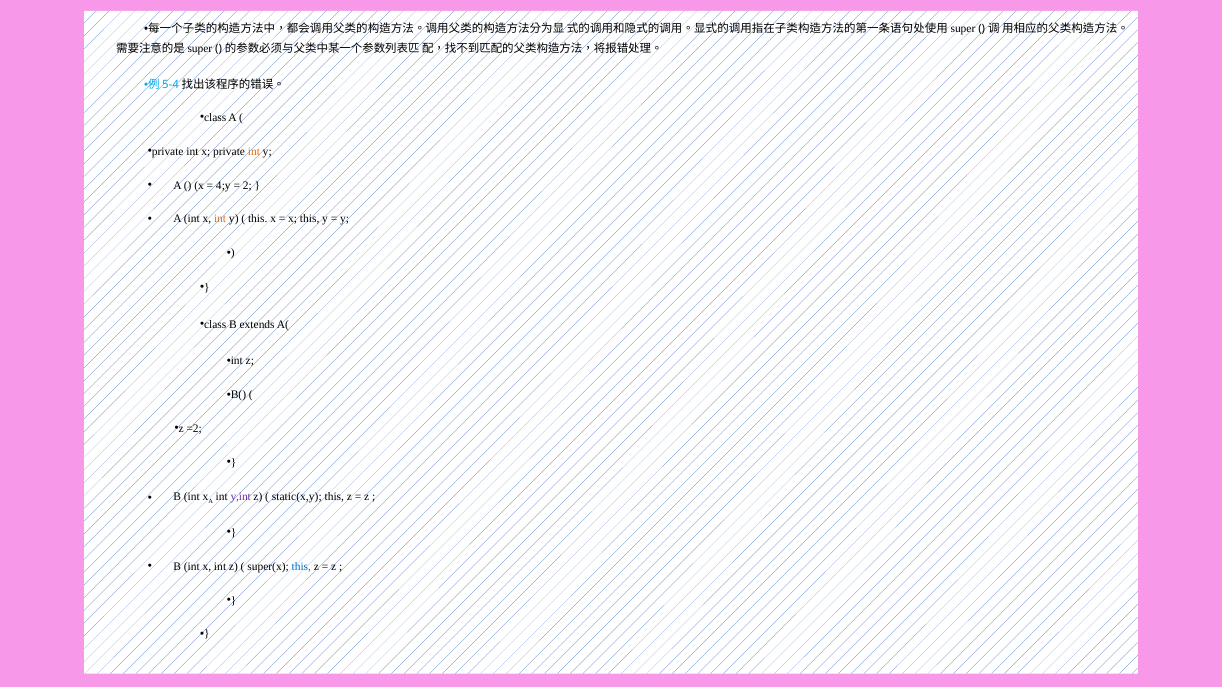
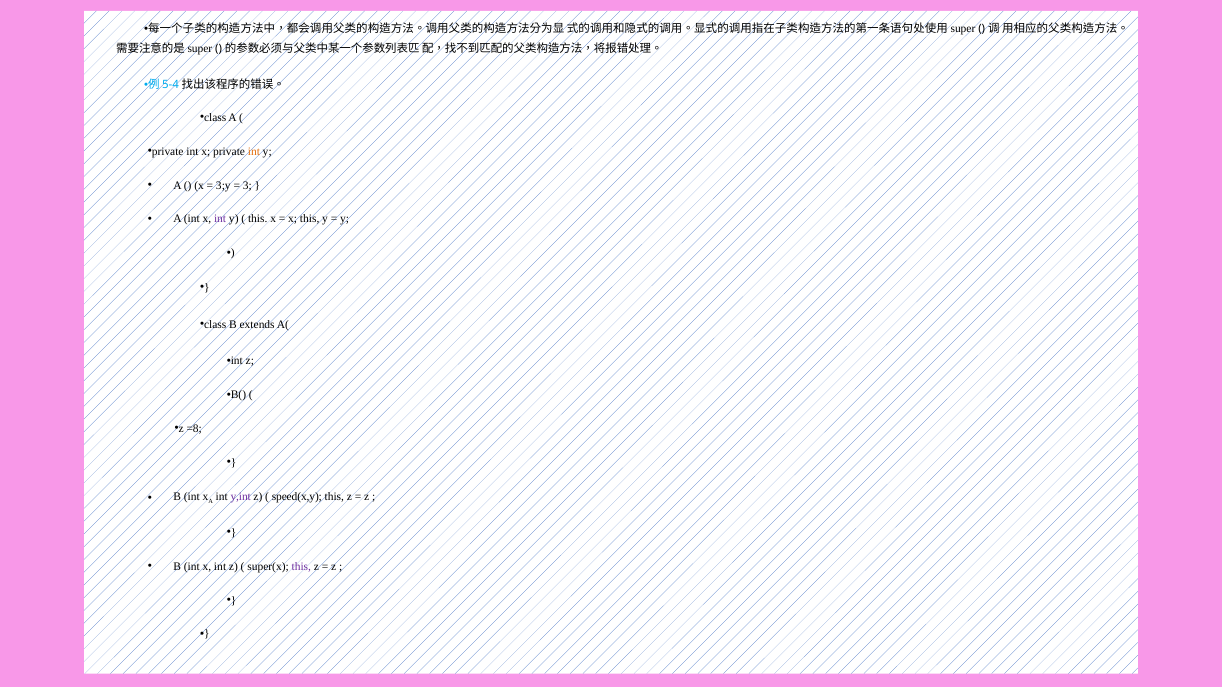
4;y: 4;y -> 3;y (223, 185)
2: 2 -> 3 (247, 185)
int colour: orange -> purple (220, 219)
=2: =2 -> =8 (194, 429)
static(x,y: static(x,y -> speed(x,y (297, 497)
this colour: blue -> purple (301, 567)
